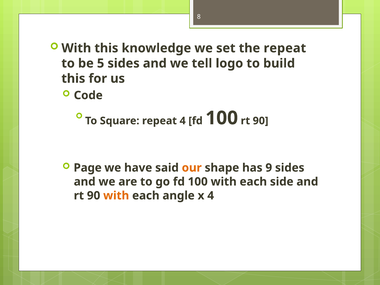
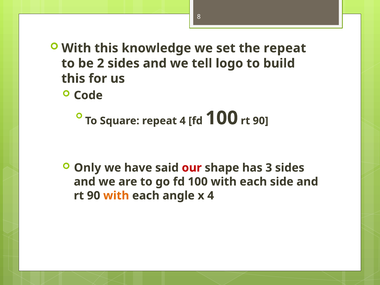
5: 5 -> 2 (101, 63)
Page: Page -> Only (88, 168)
our colour: orange -> red (192, 168)
9: 9 -> 3 (269, 168)
